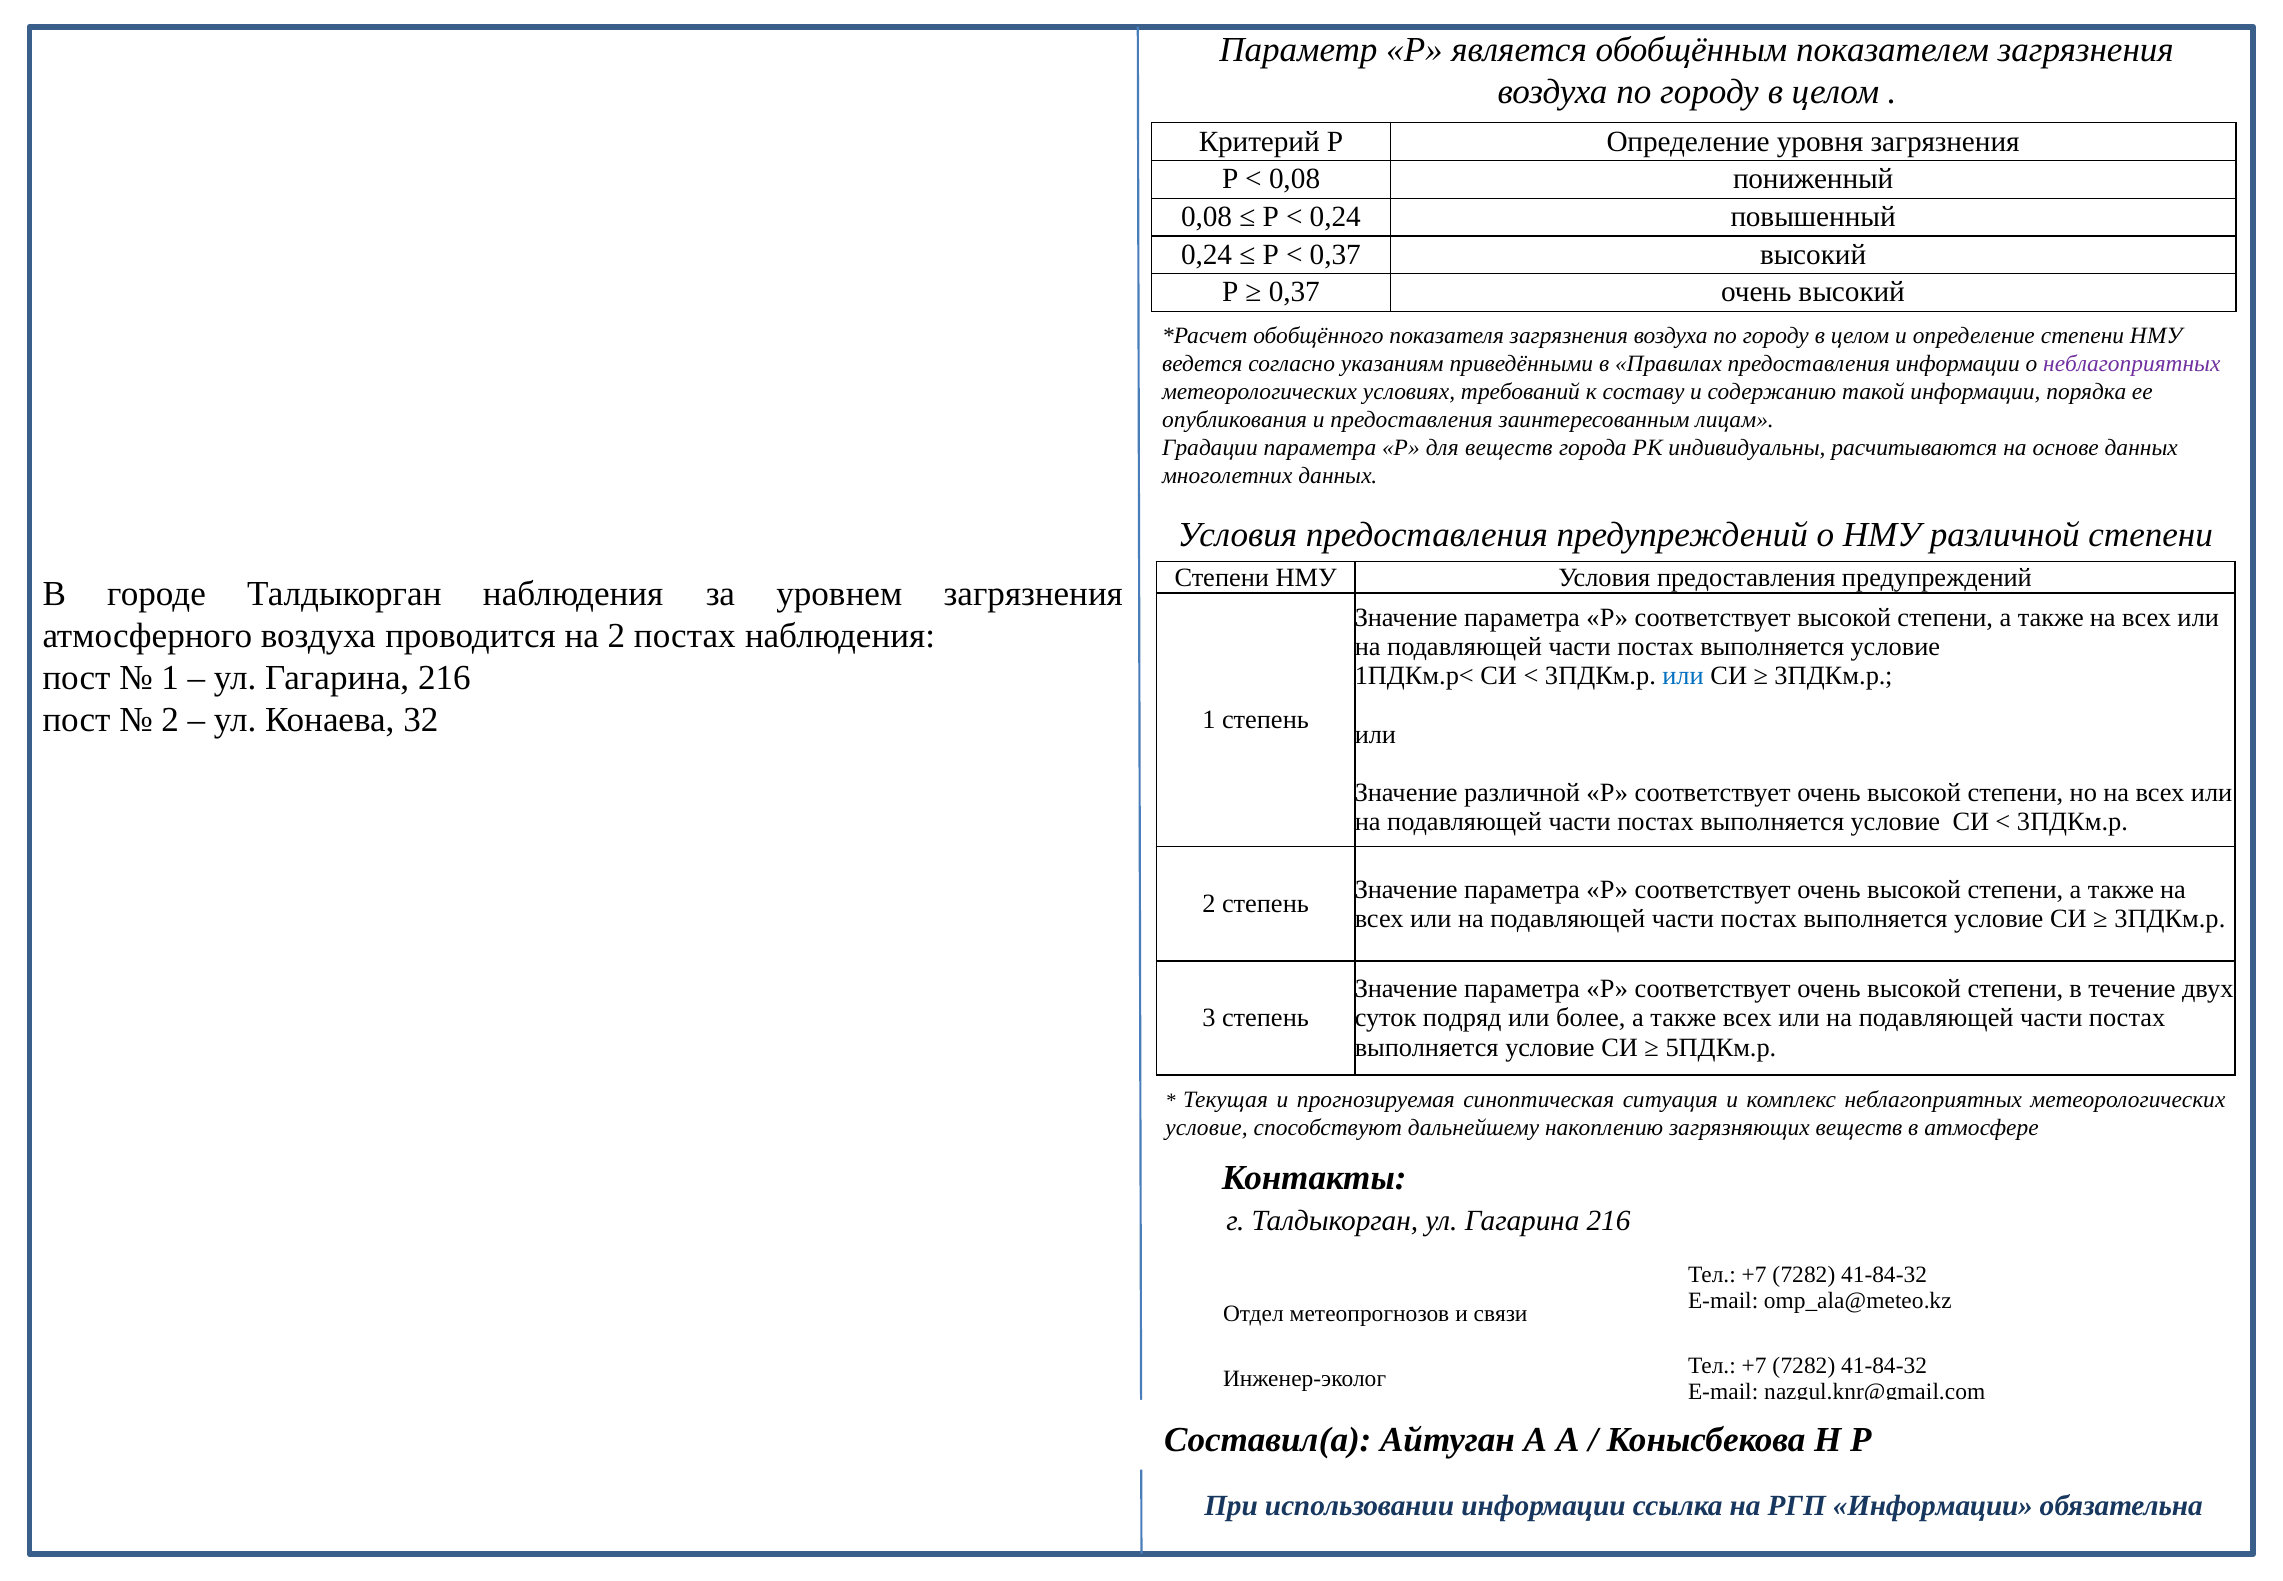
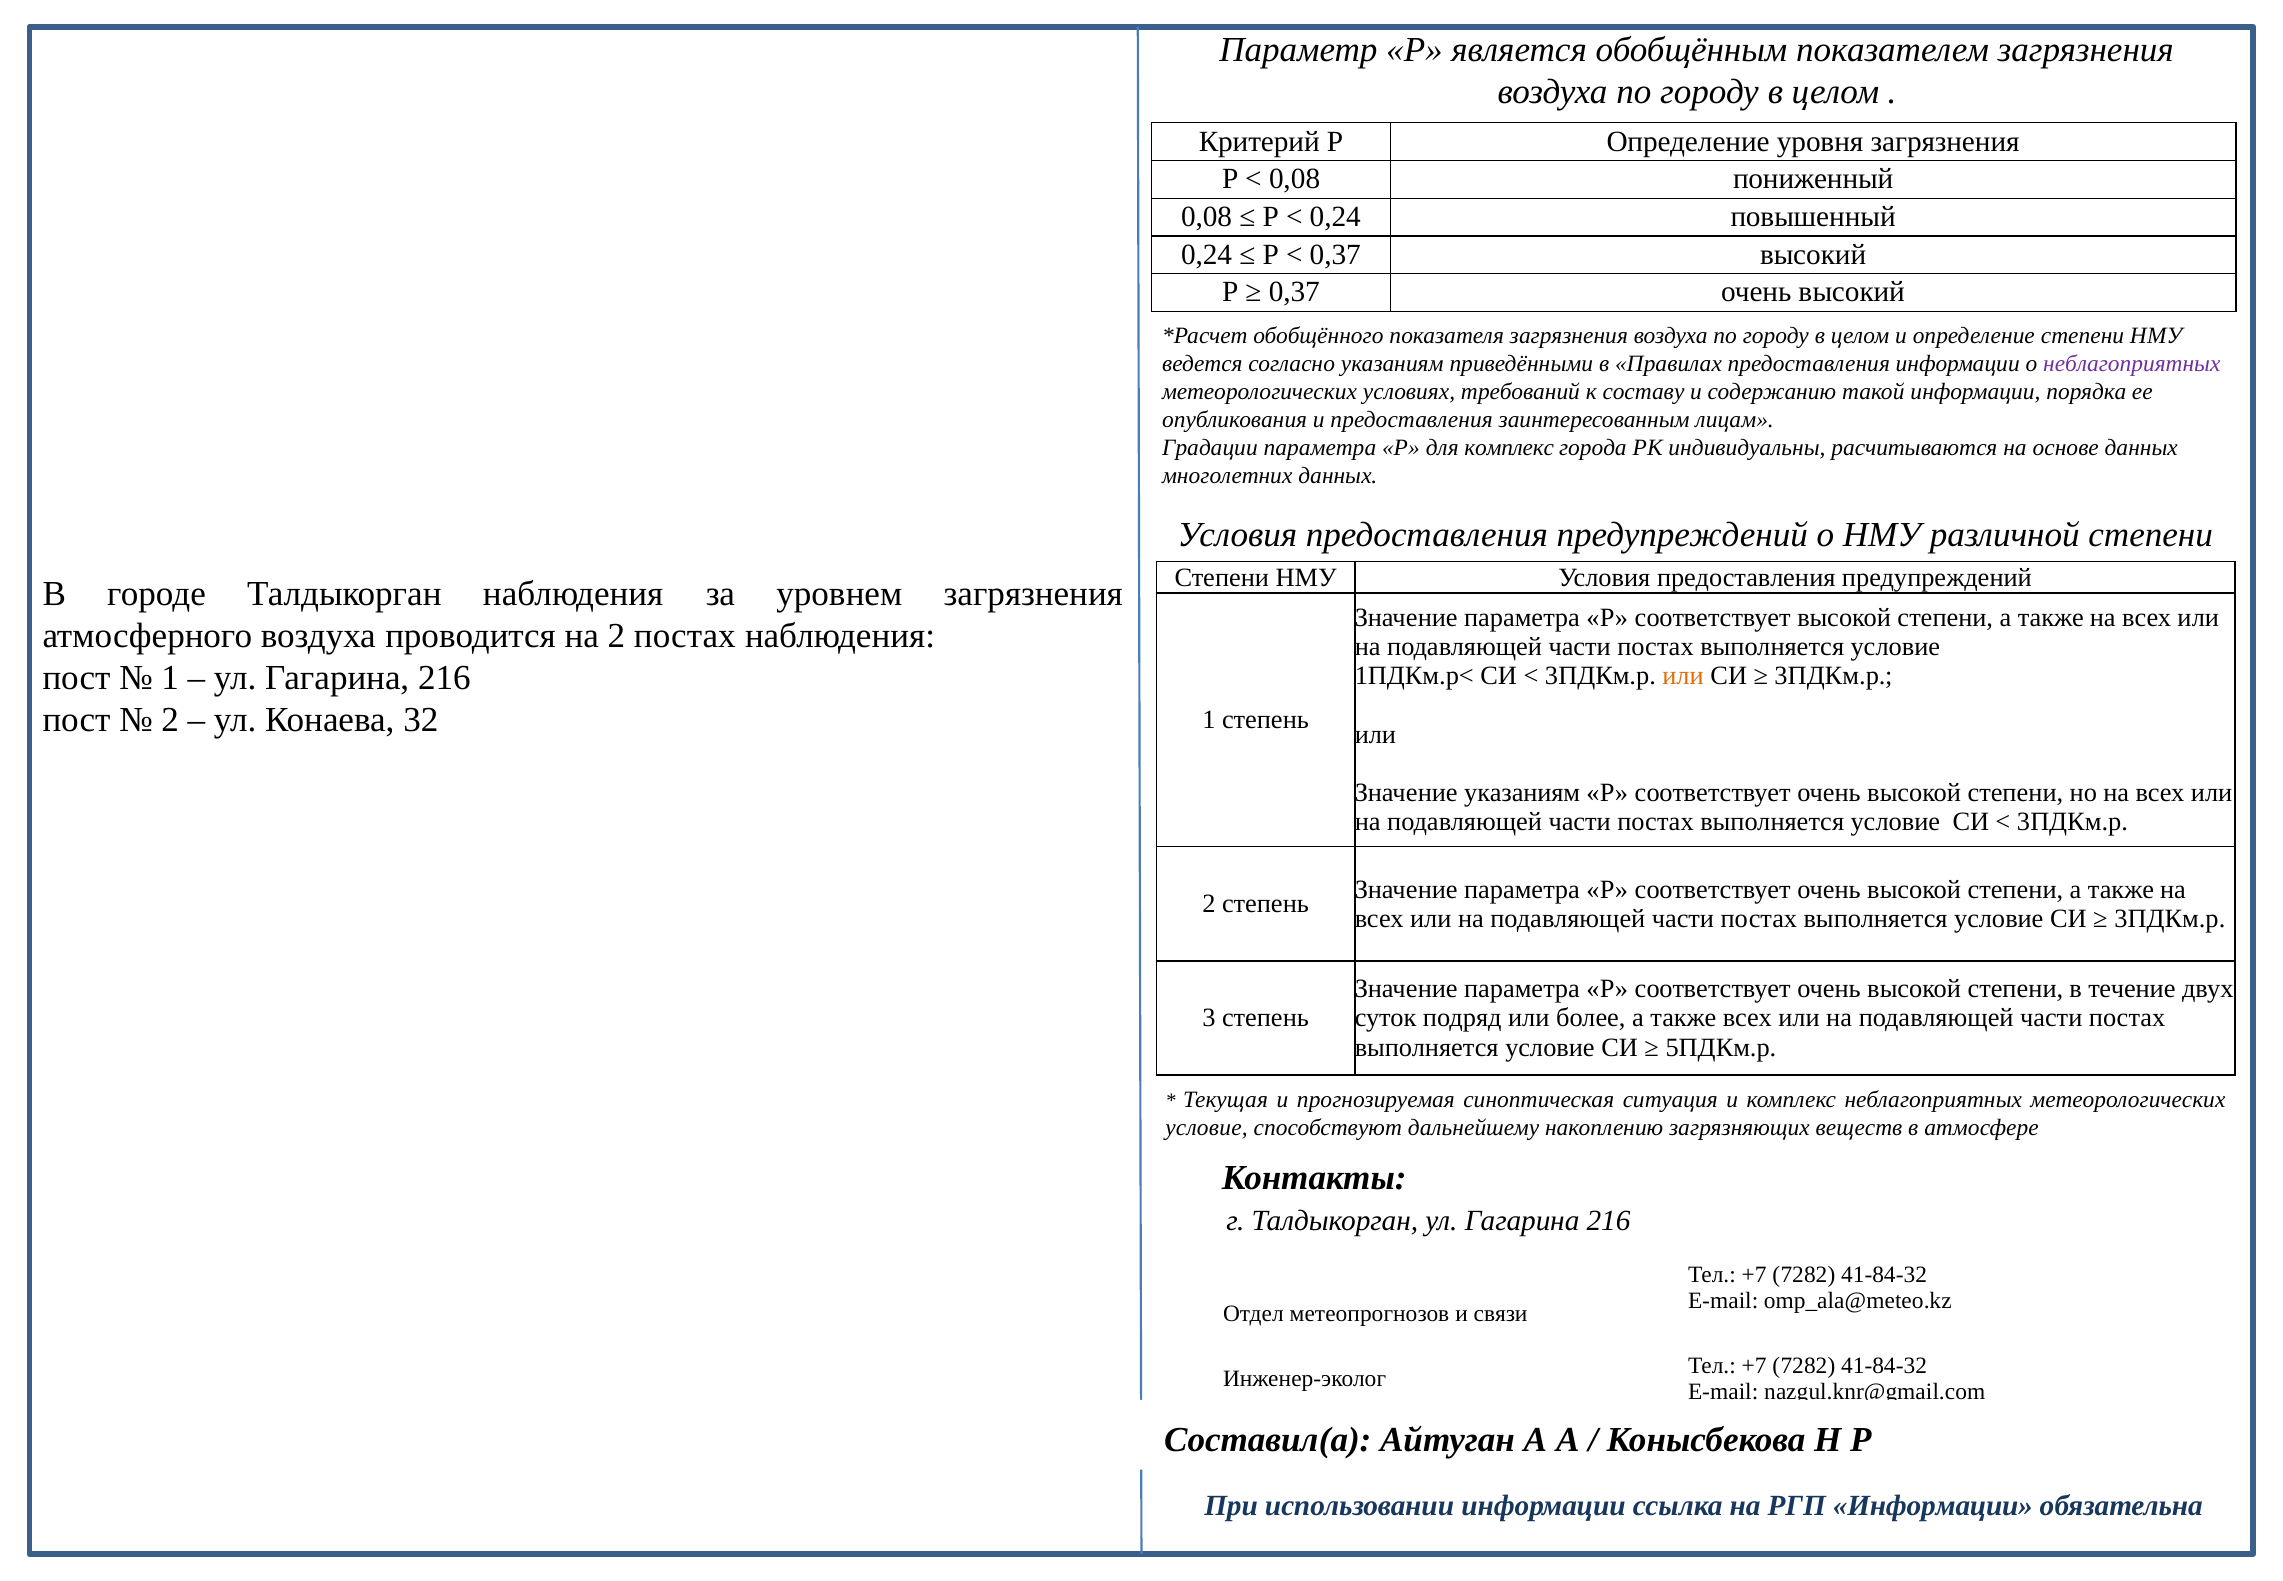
для веществ: веществ -> комплекс (1509, 447)
или colour: blue -> orange (1683, 676)
Значение различной: различной -> указаниям (1522, 793)
